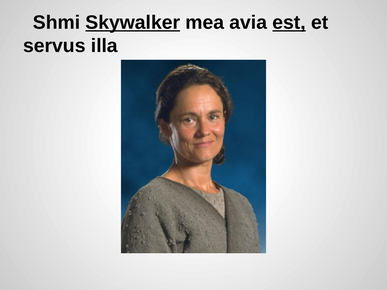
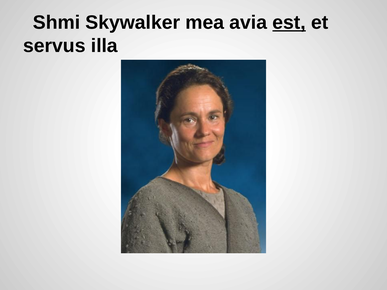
Skywalker underline: present -> none (133, 23)
